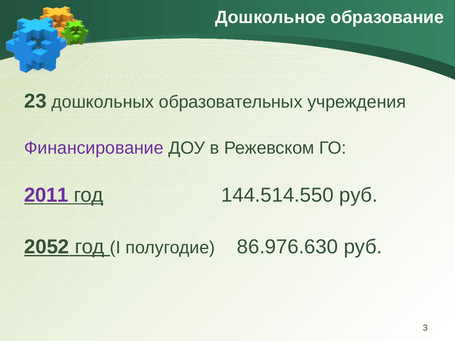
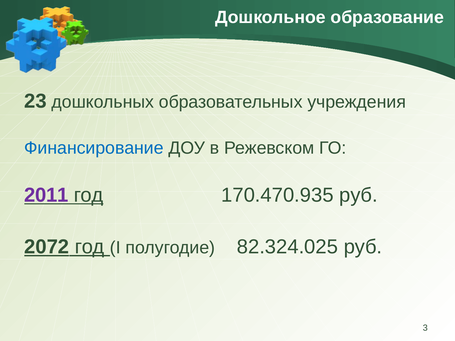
Финансирование colour: purple -> blue (94, 148)
144.514.550: 144.514.550 -> 170.470.935 (277, 195)
2052: 2052 -> 2072 (47, 247)
86.976.630: 86.976.630 -> 82.324.025 (287, 247)
